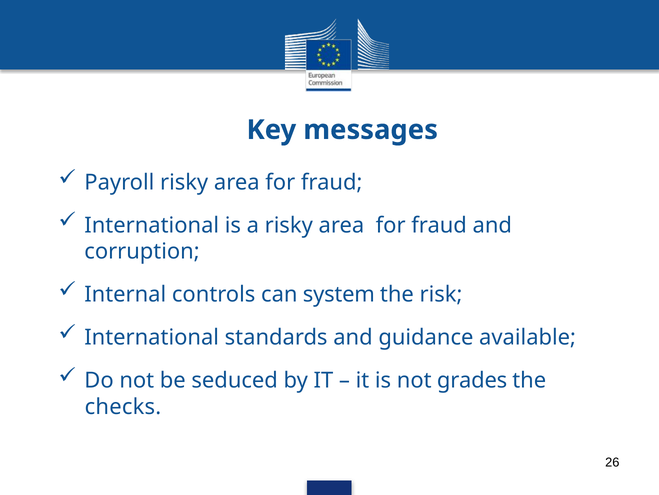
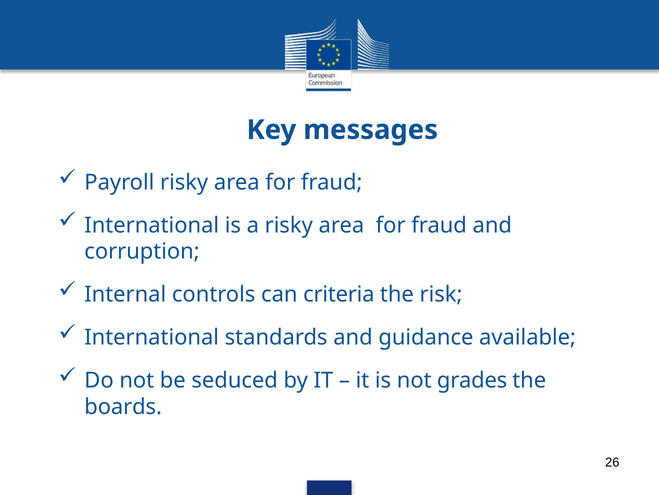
system: system -> criteria (339, 294)
checks: checks -> boards (123, 406)
